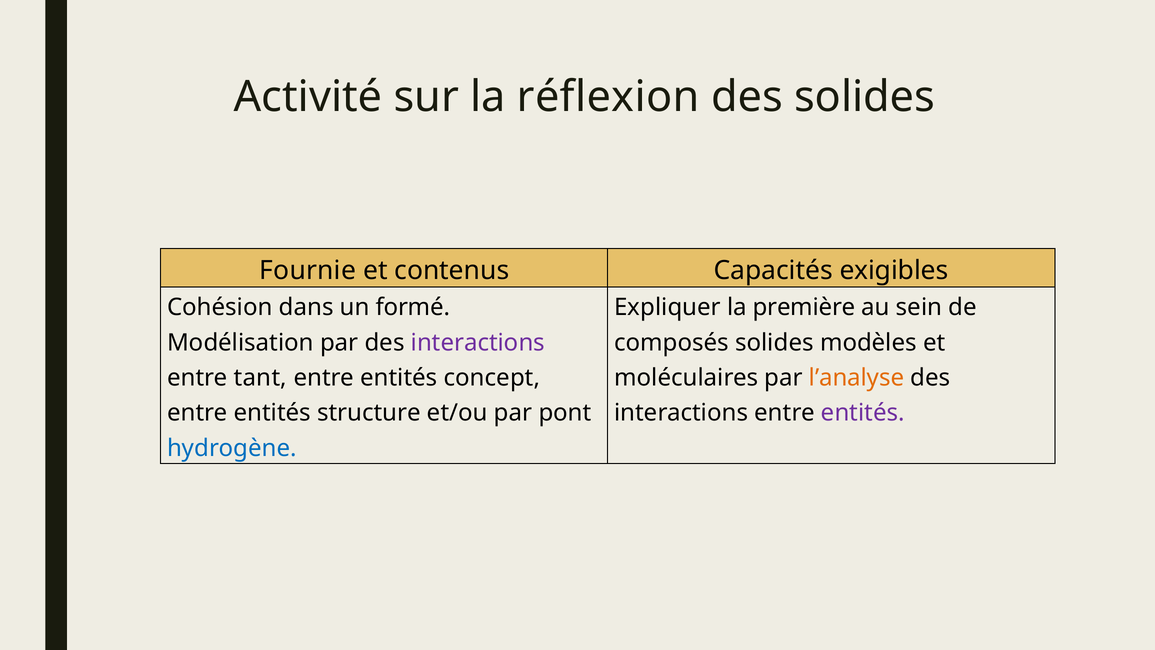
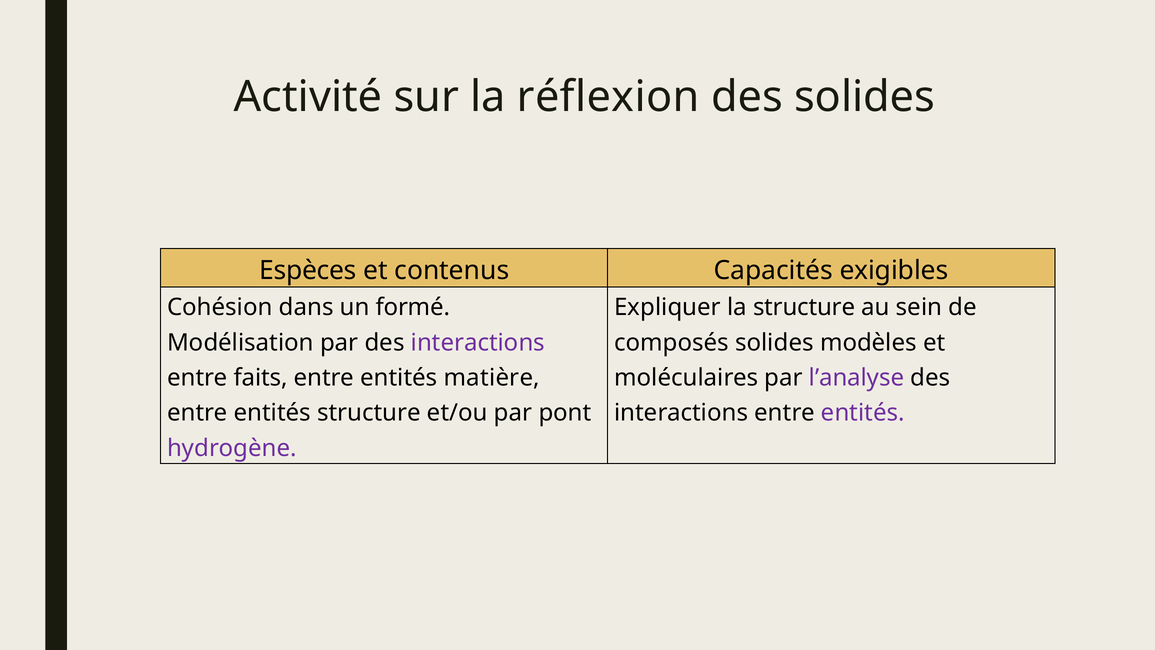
Fournie: Fournie -> Espèces (308, 270)
la première: première -> structure (804, 307)
tant: tant -> faits (261, 378)
concept: concept -> matière (492, 378)
l’analyse colour: orange -> purple (857, 378)
hydrogène colour: blue -> purple (232, 448)
